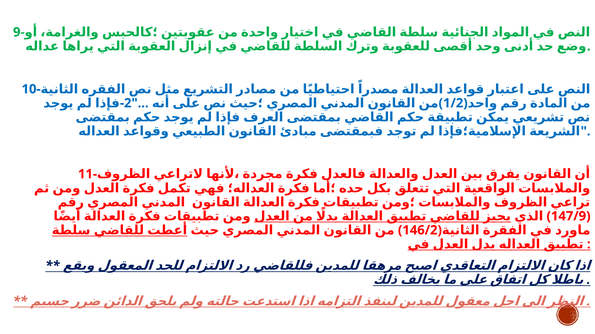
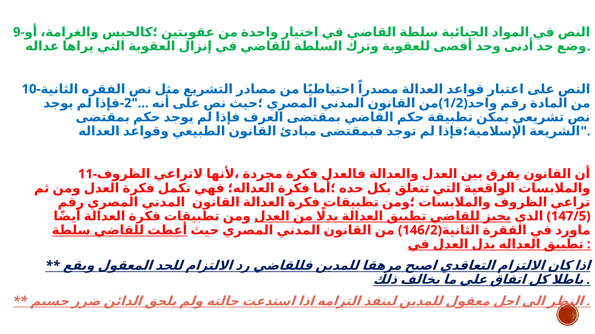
147/9: 147/9 -> 147/5 (569, 217)
